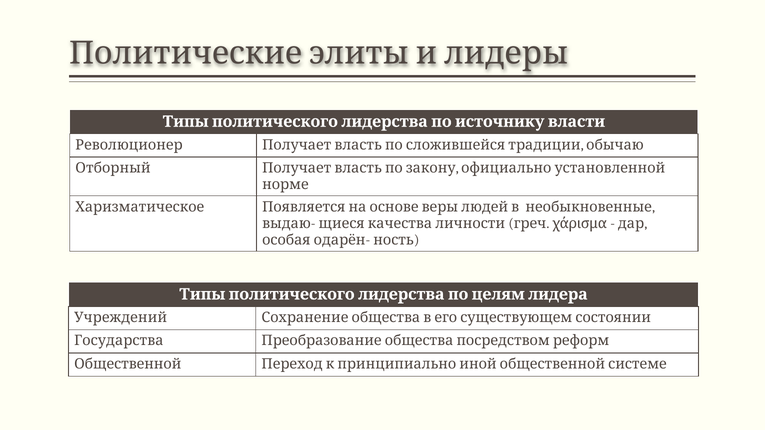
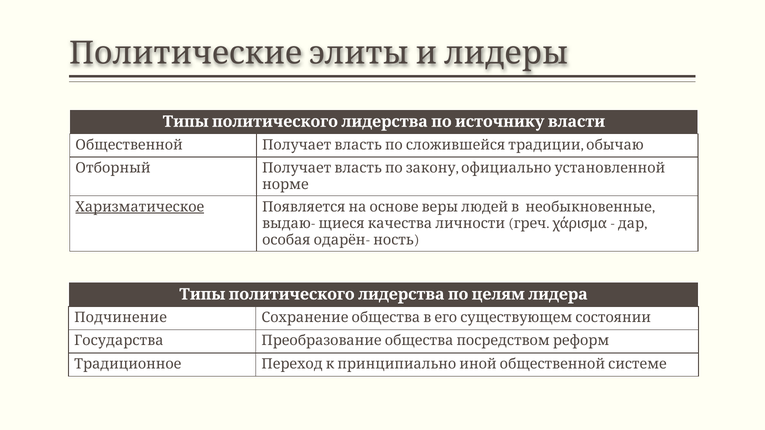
Революционер: Революционер -> Общественной (129, 145)
Харизматическое underline: none -> present (140, 207)
Учреждений: Учреждений -> Подчинение (121, 318)
Общественной: Общественной -> Традиционное (128, 364)
